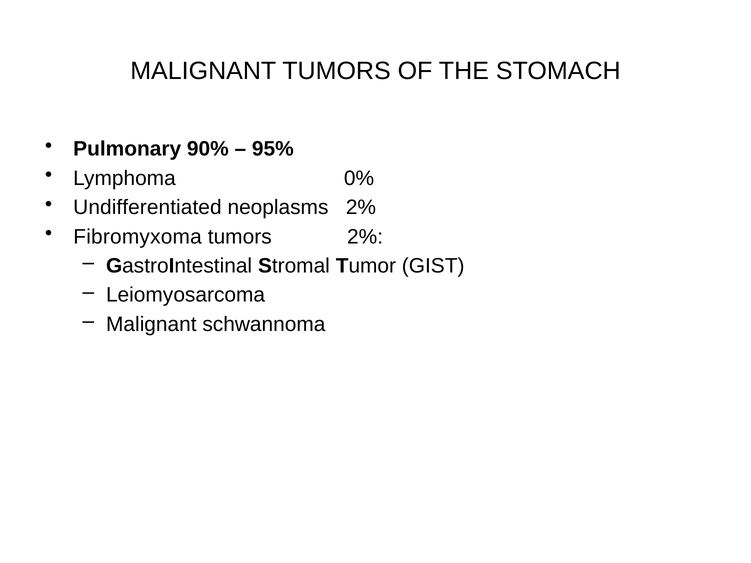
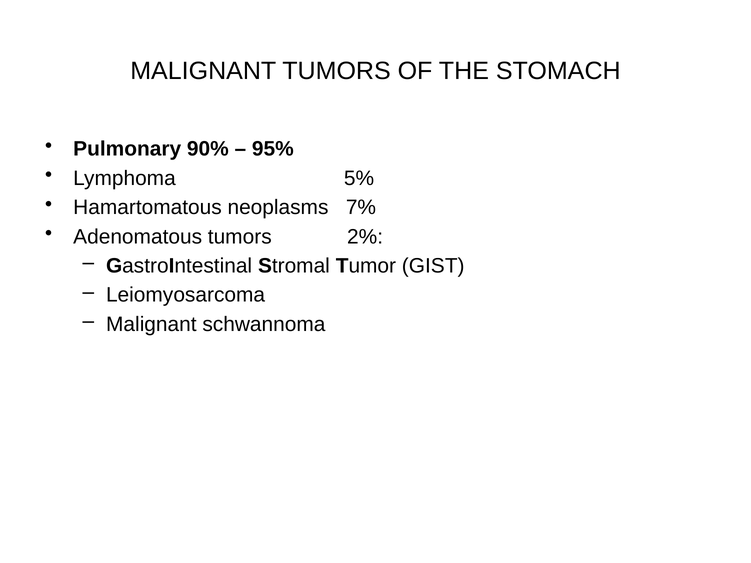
0%: 0% -> 5% (359, 178)
Undifferentiated: Undifferentiated -> Hamartomatous (147, 208)
neoplasms 2%: 2% -> 7% (361, 208)
Fibromyxoma: Fibromyxoma -> Adenomatous (138, 237)
